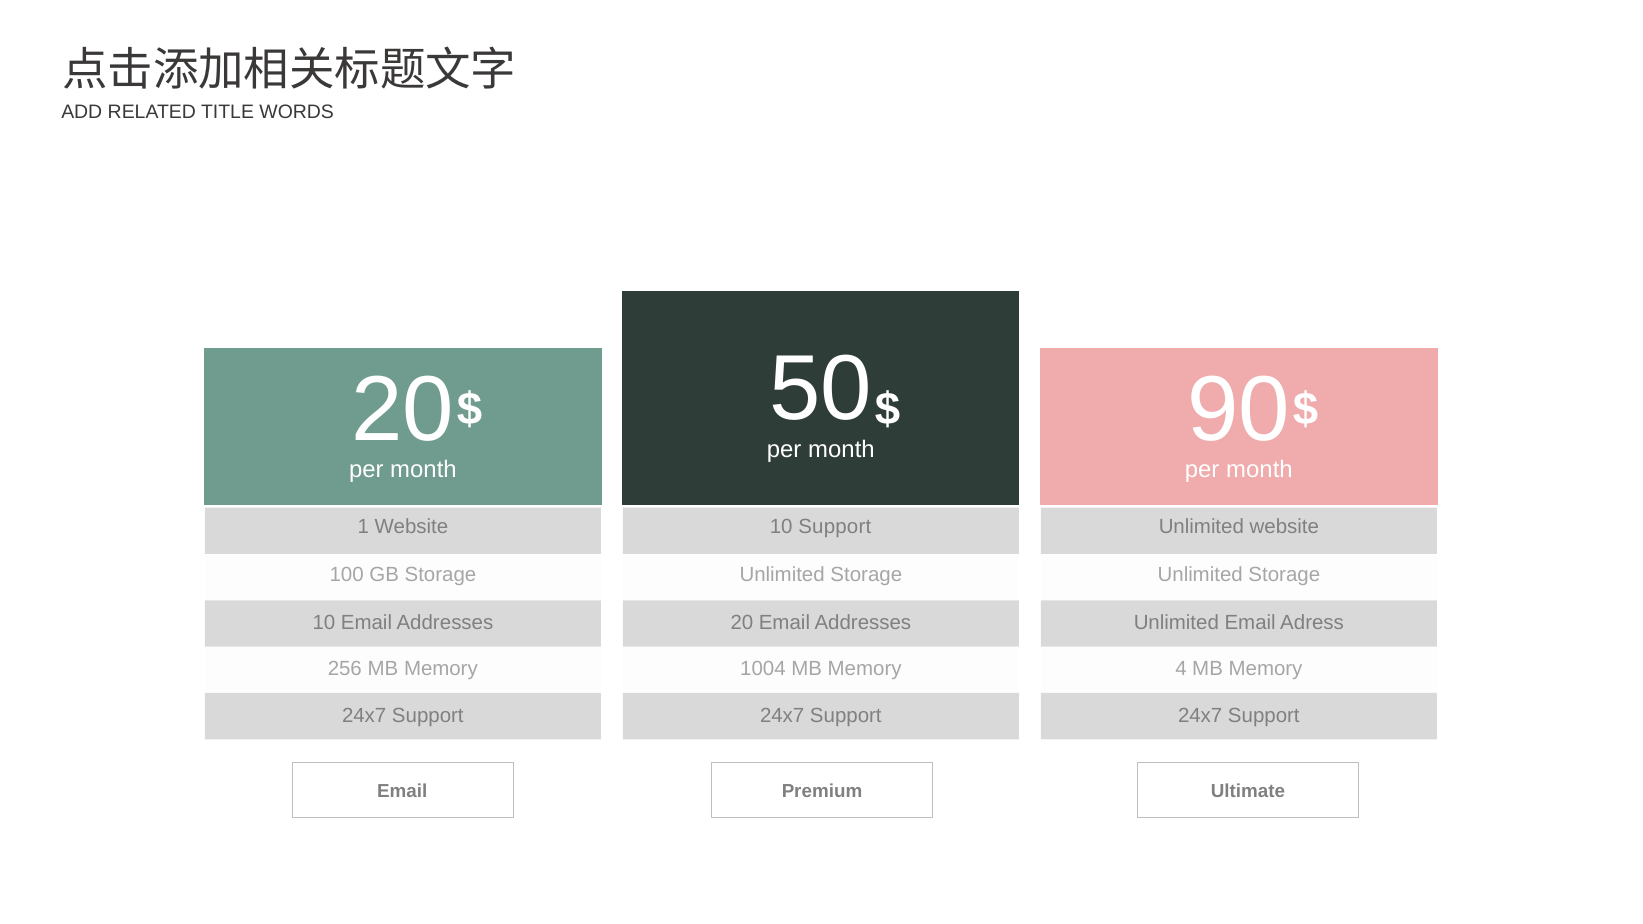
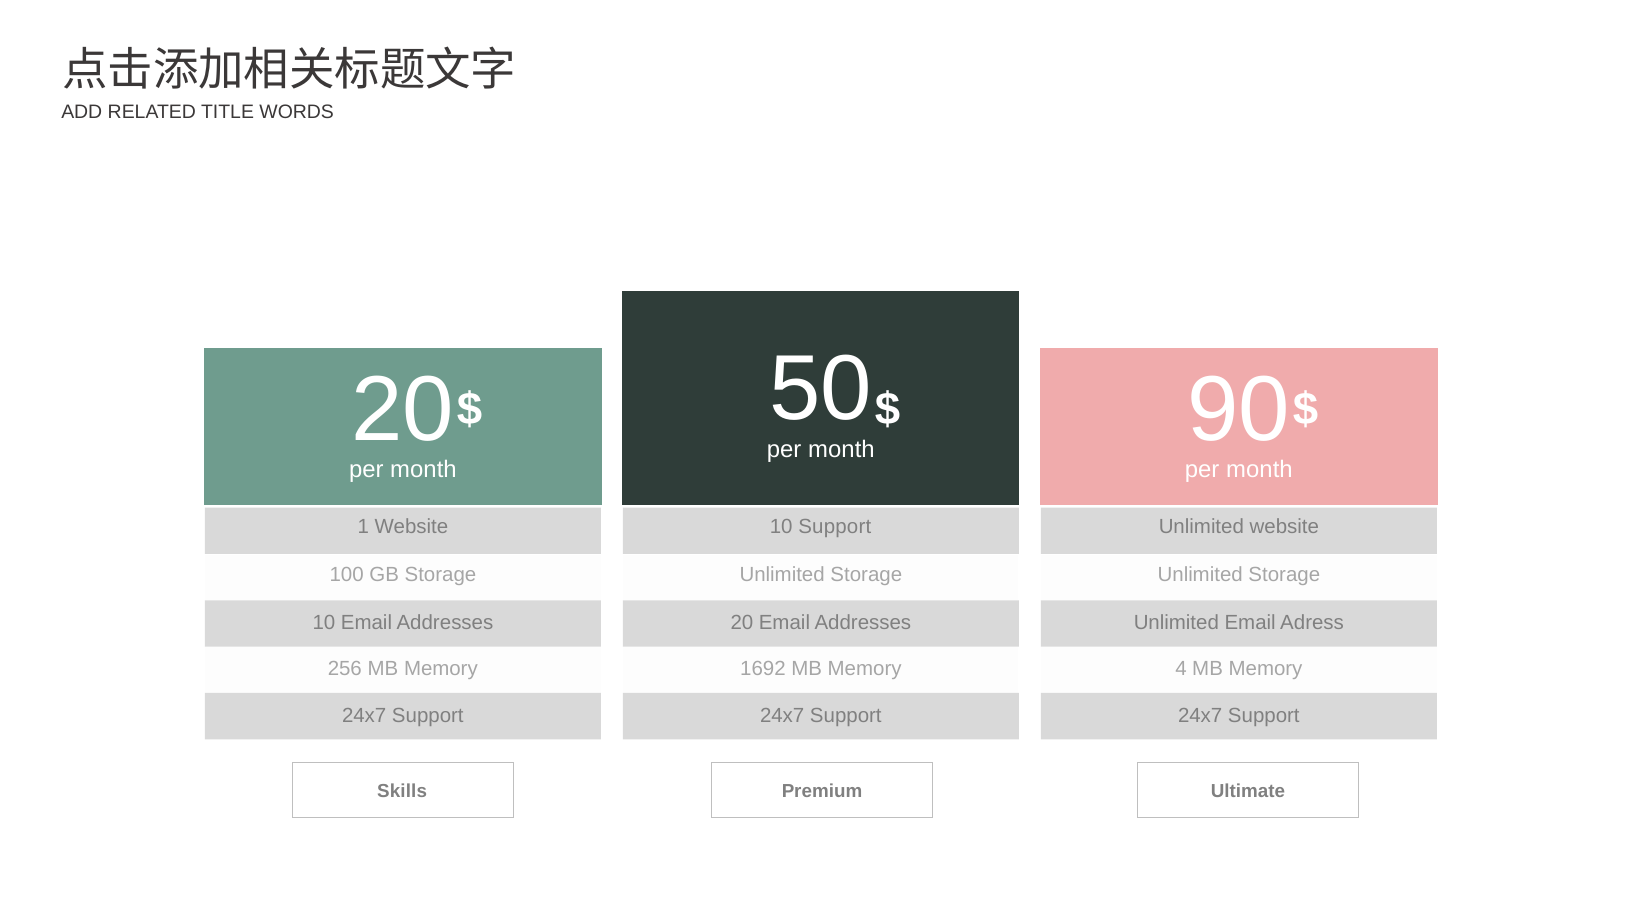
1004: 1004 -> 1692 (763, 669)
Email: Email -> Skills (402, 791)
